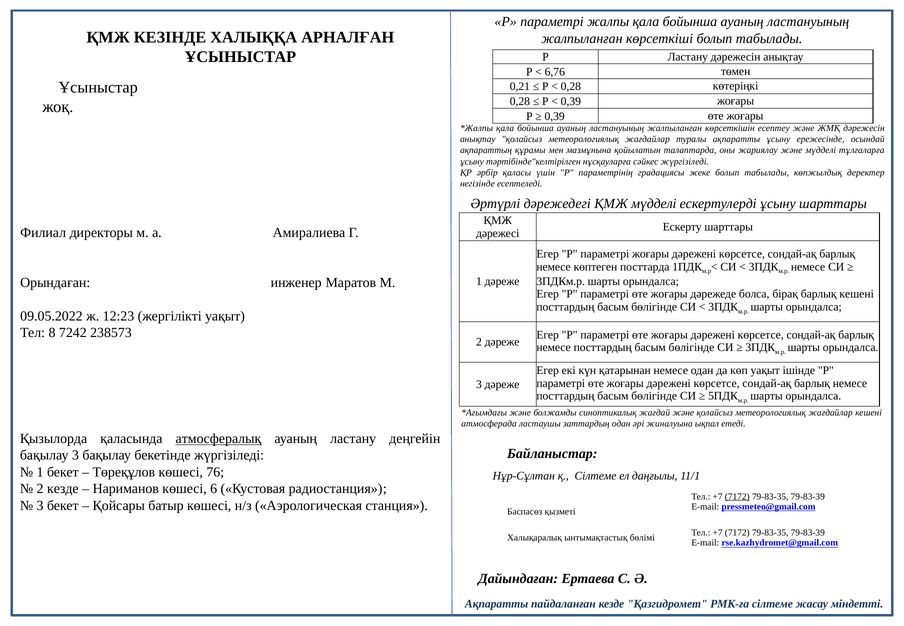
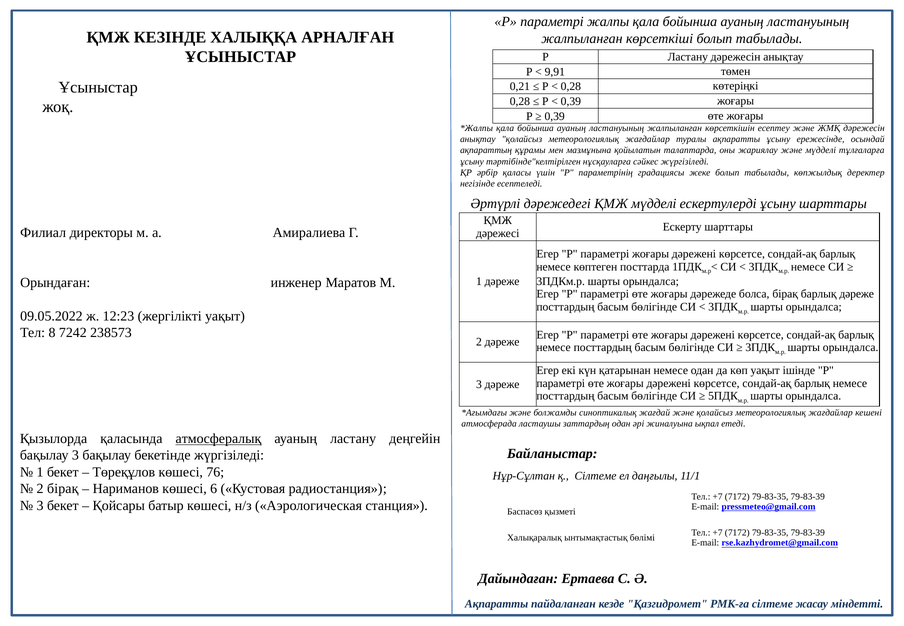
6,76: 6,76 -> 9,91 (555, 72)
барлық кешені: кешені -> дәреже (857, 294)
2 кезде: кезде -> бірақ (63, 489)
7172 underline: present -> none (737, 496)
